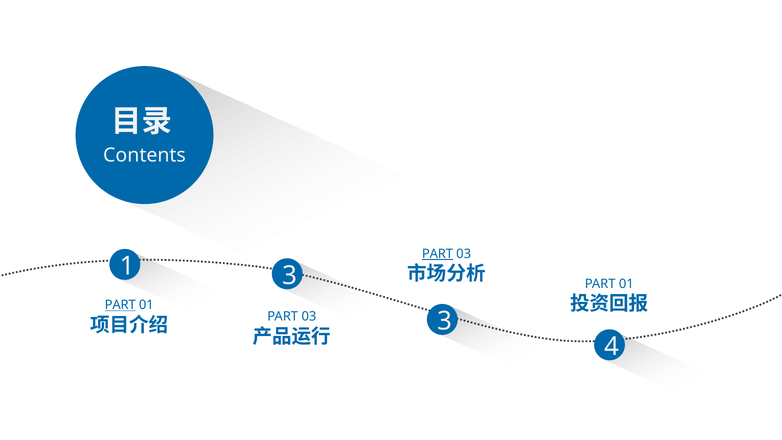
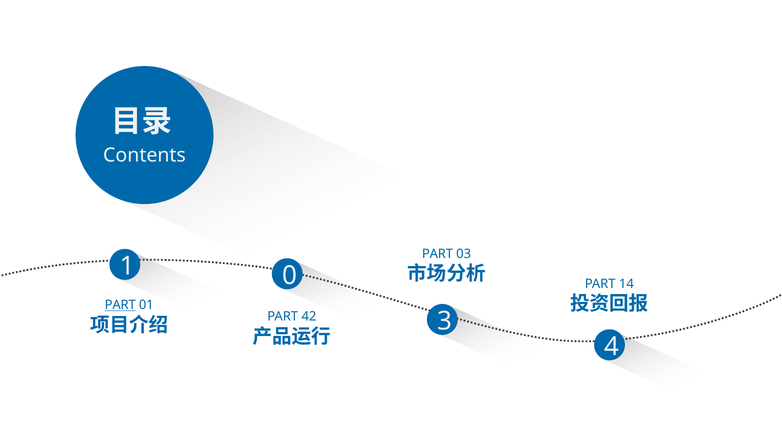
PART underline: present -> none (437, 254)
1 3: 3 -> 0 (290, 276)
01: 01 -> 14 (626, 284)
03: 03 -> 42 (309, 316)
